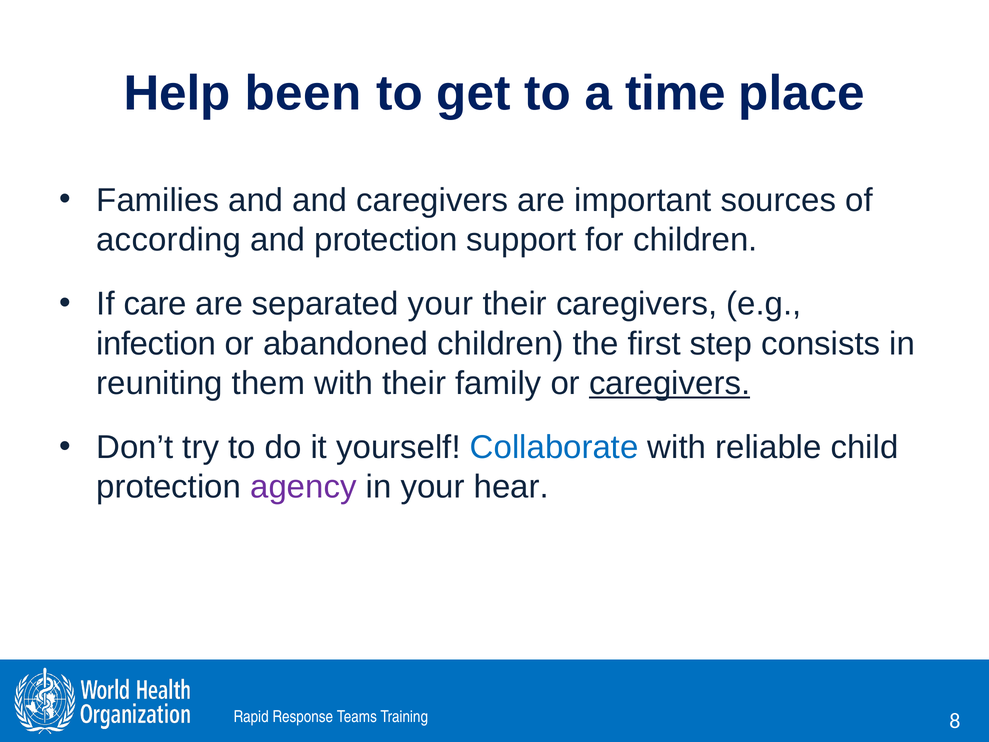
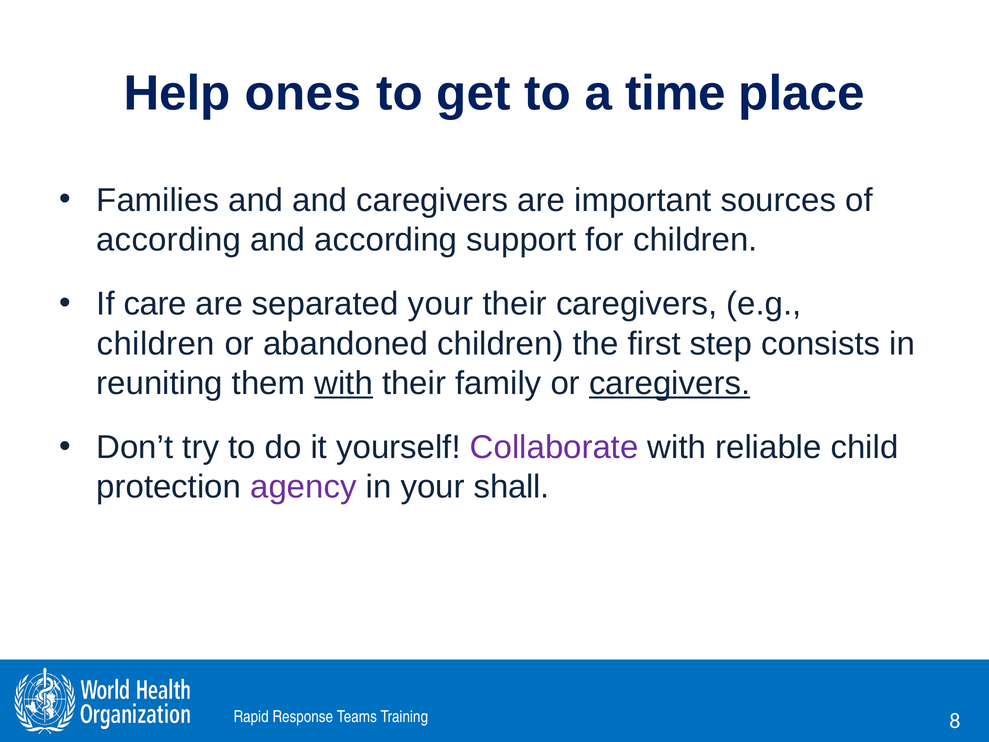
been: been -> ones (303, 93)
and protection: protection -> according (386, 240)
infection: infection -> children (156, 344)
with underline: none -> present (344, 383)
Collaborate colour: blue -> purple (554, 447)
hear: hear -> shall (512, 487)
